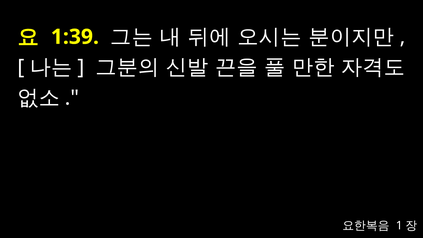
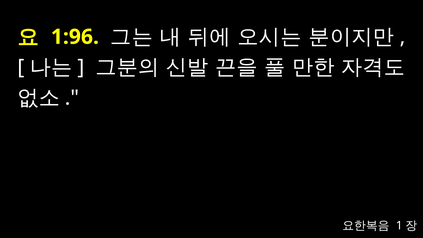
1:39: 1:39 -> 1:96 (75, 37)
